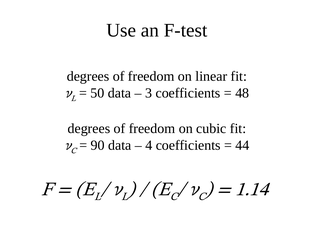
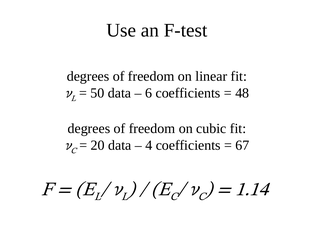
3: 3 -> 6 (149, 93)
90: 90 -> 20 (98, 146)
44: 44 -> 67 (242, 146)
